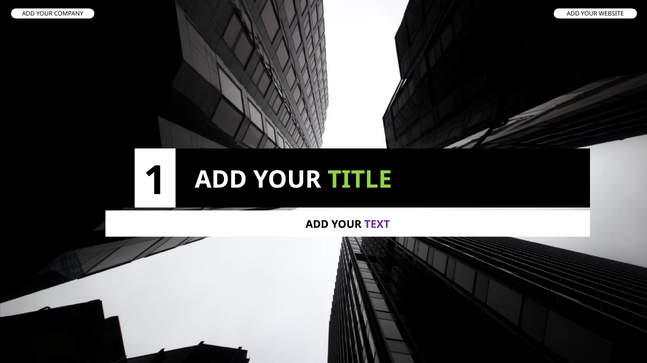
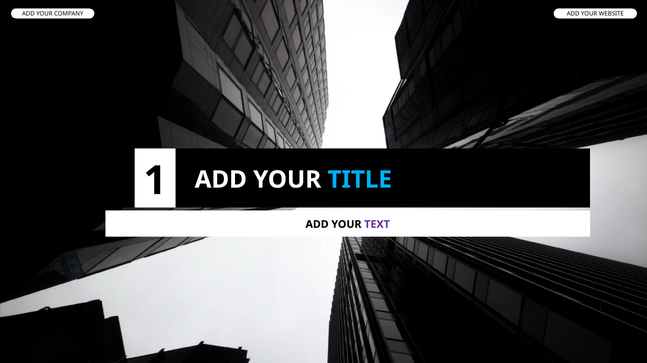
TITLE colour: light green -> light blue (360, 180)
